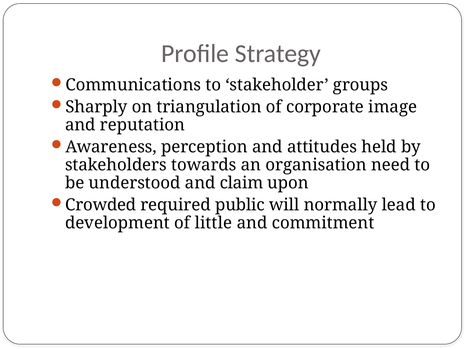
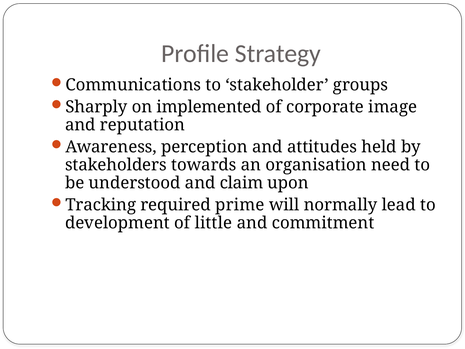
triangulation: triangulation -> implemented (209, 107)
Crowded: Crowded -> Tracking (101, 205)
public: public -> prime (240, 205)
